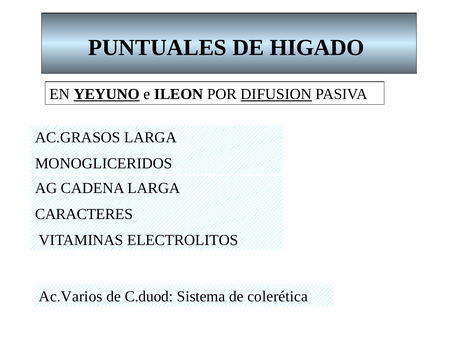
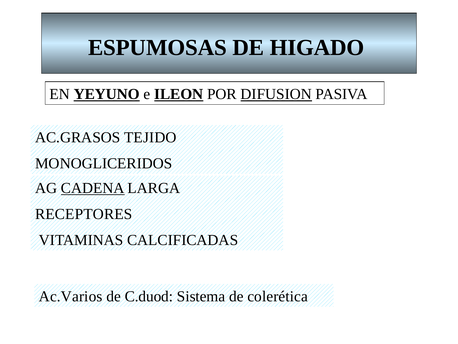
PUNTUALES: PUNTUALES -> ESPUMOSAS (157, 47)
ILEON underline: none -> present (179, 94)
AC.GRASOS LARGA: LARGA -> TEJIDO (150, 137)
CADENA underline: none -> present (93, 188)
CARACTERES: CARACTERES -> RECEPTORES (84, 214)
ELECTROLITOS: ELECTROLITOS -> CALCIFICADAS (183, 240)
